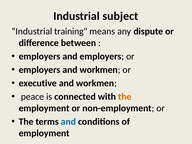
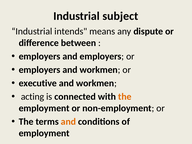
training: training -> intends (71, 31)
peace: peace -> acting (32, 97)
and colour: blue -> orange (68, 122)
